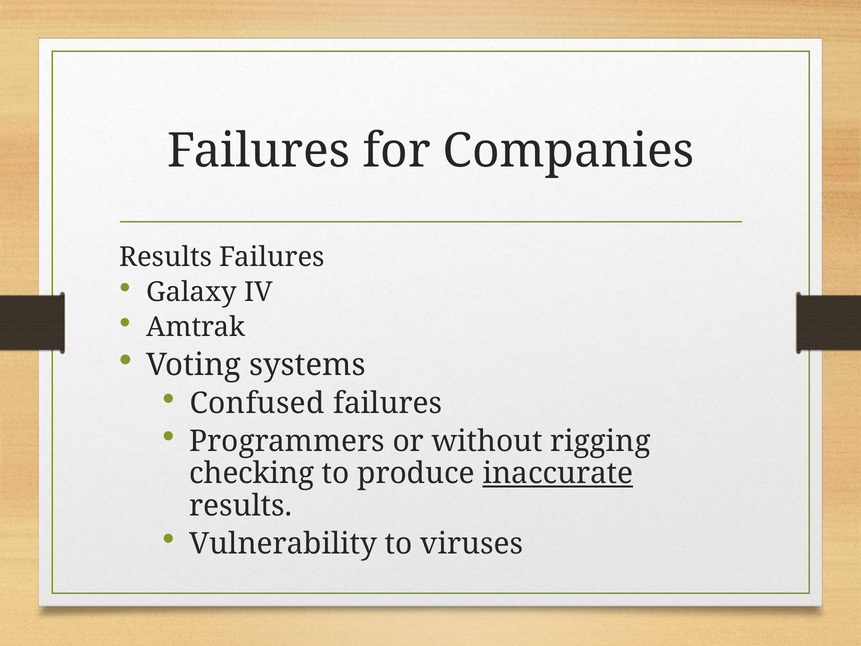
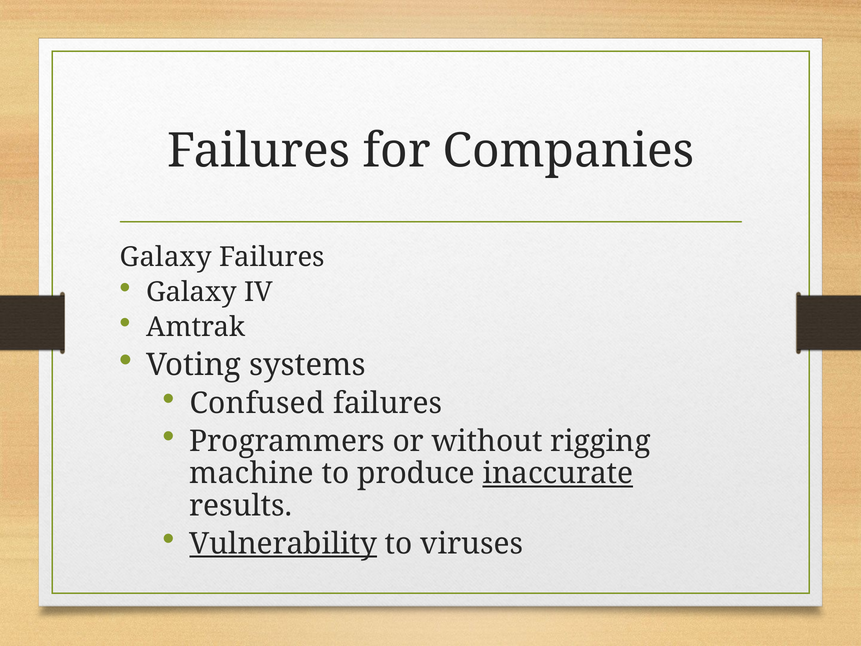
Results: Results -> Galaxy (166, 257)
checking: checking -> machine (252, 473)
Vulnerability underline: none -> present (283, 544)
